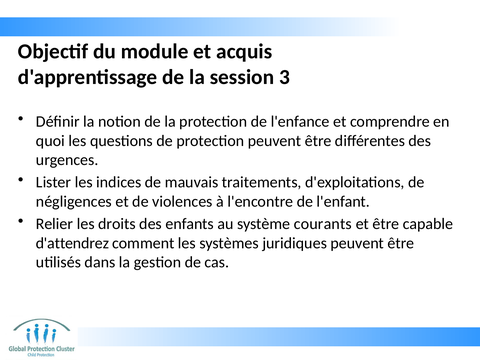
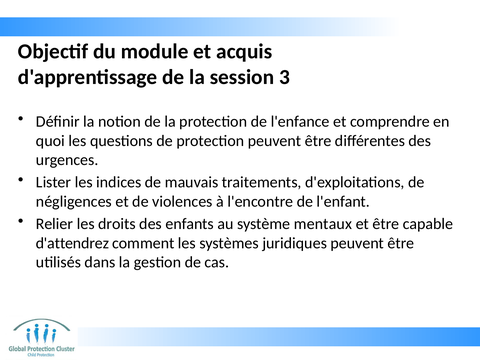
courants: courants -> mentaux (323, 224)
